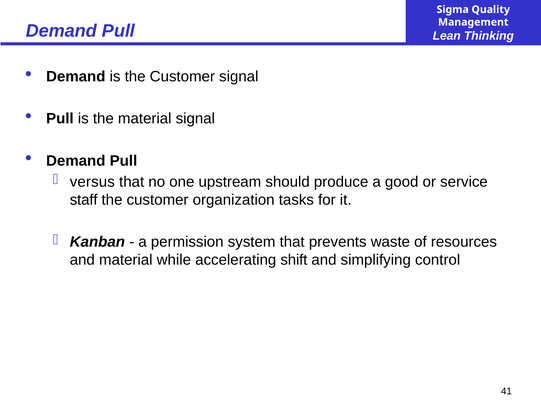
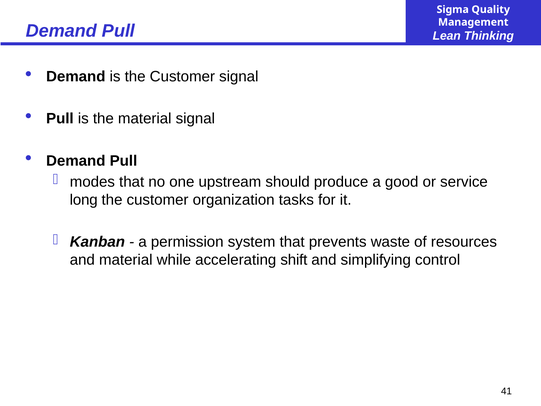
versus: versus -> modes (92, 182)
staff: staff -> long (84, 200)
